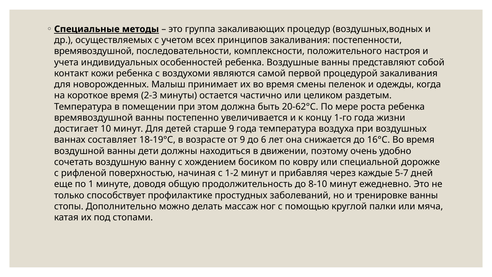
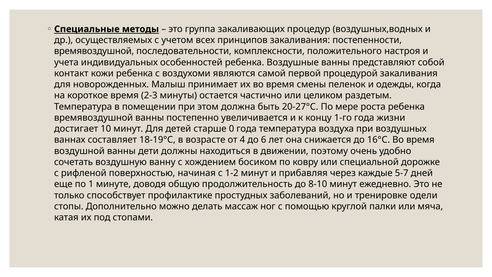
20-62°С: 20-62°С -> 20-27°С (300, 107)
старше 9: 9 -> 0 (232, 129)
от 9: 9 -> 4 (242, 140)
тренировке ванны: ванны -> одели (424, 195)
